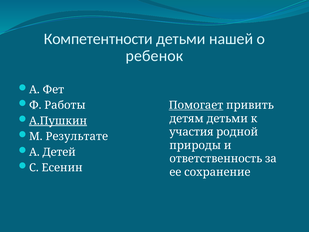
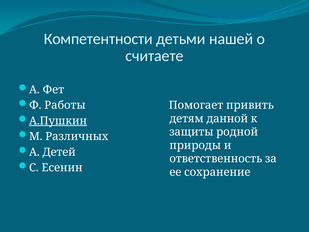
ребенок: ребенок -> считаете (155, 56)
Помогает underline: present -> none (196, 105)
детям детьми: детьми -> данной (227, 118)
участия: участия -> защиты (191, 132)
Результате: Результате -> Различных (77, 136)
